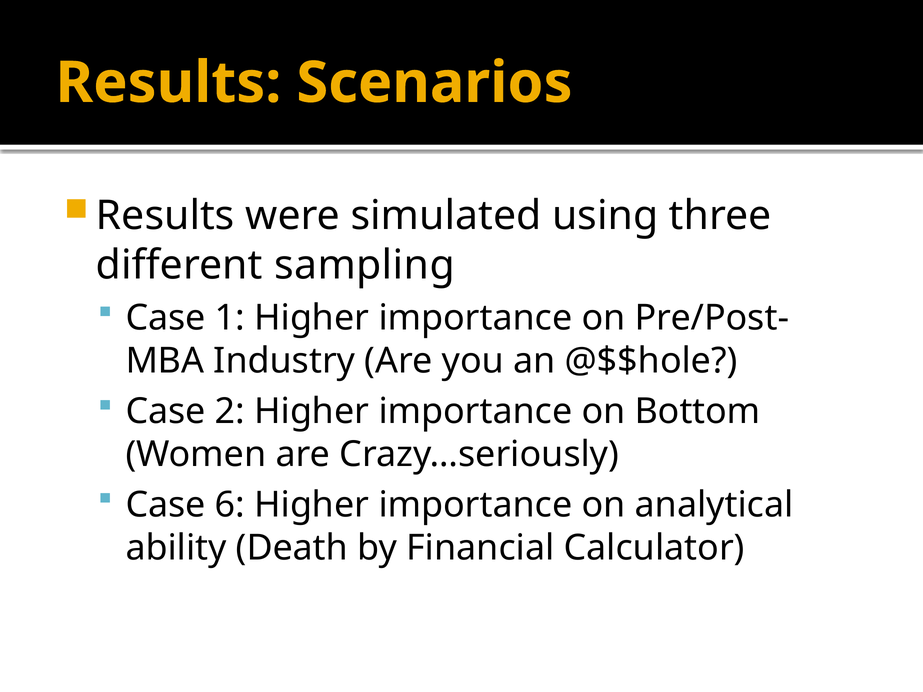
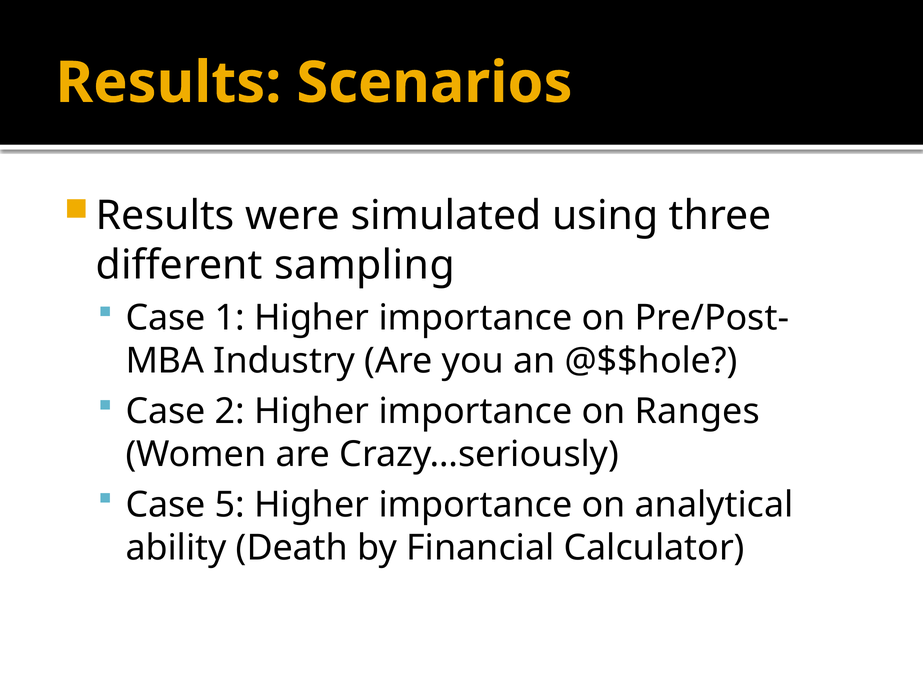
Bottom: Bottom -> Ranges (697, 412)
6: 6 -> 5 (230, 505)
